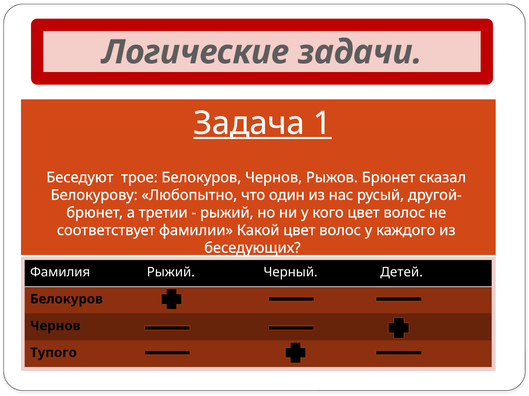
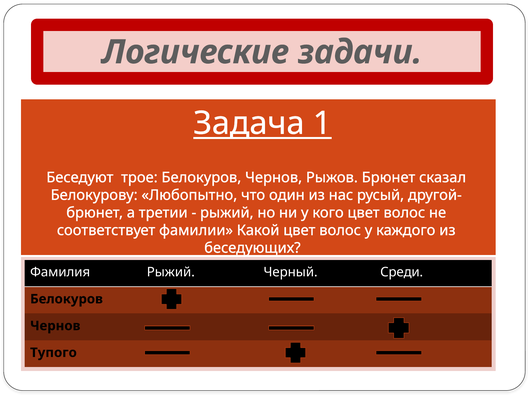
Детей: Детей -> Среди (402, 273)
